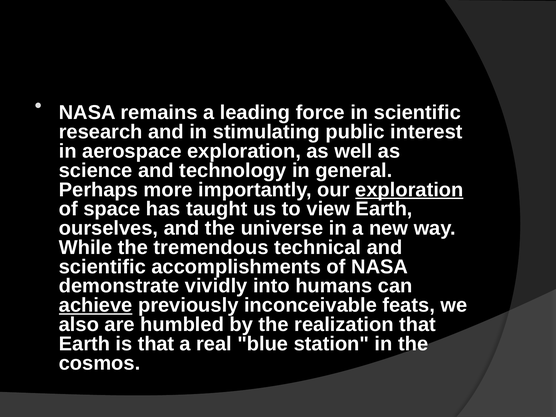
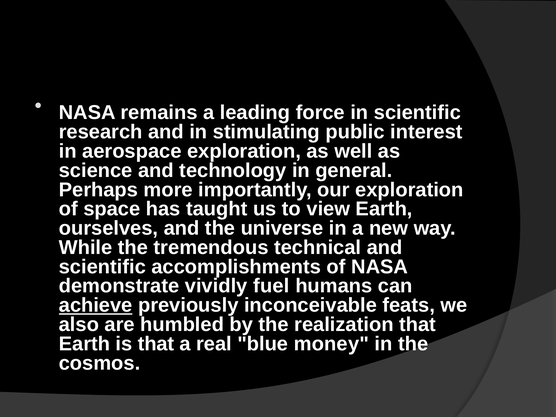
exploration underline: present -> none (409, 190)
into: into -> fuel (271, 286)
station: station -> money (331, 344)
